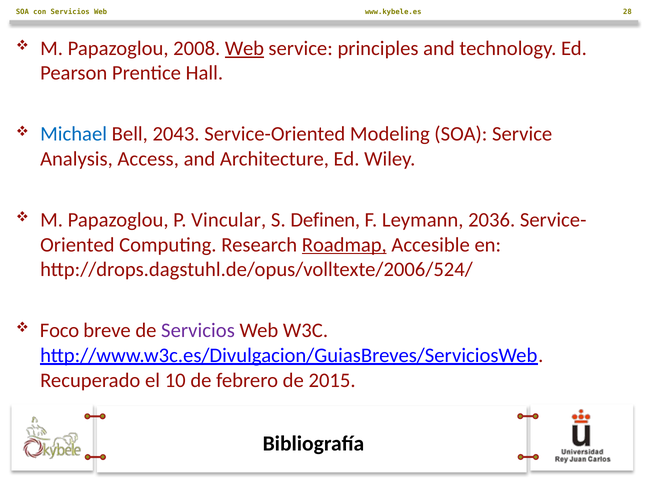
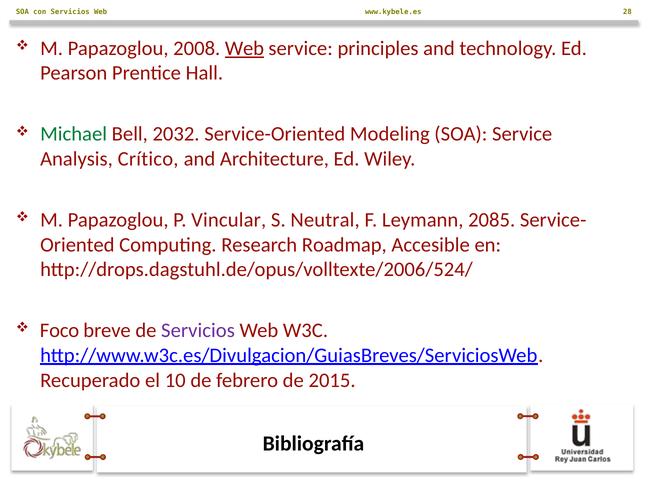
Michael colour: blue -> green (74, 134)
2043: 2043 -> 2032 (176, 134)
Access: Access -> Crítico (148, 159)
Definen: Definen -> Neutral (325, 220)
2036: 2036 -> 2085 (492, 220)
Roadmap underline: present -> none (344, 245)
